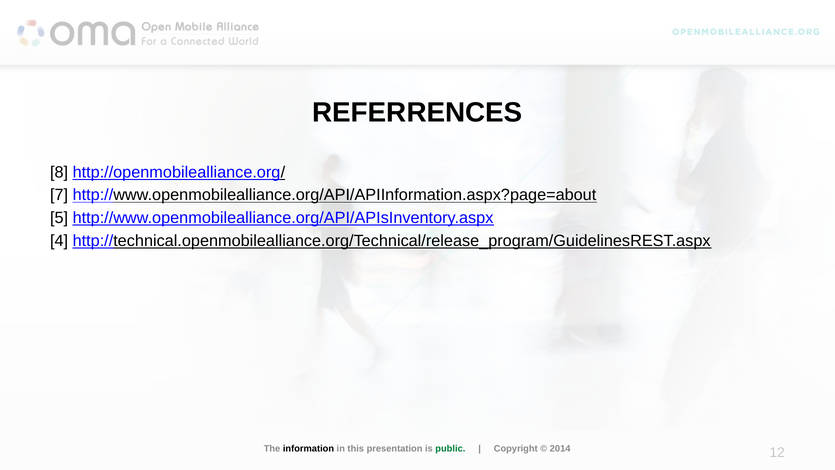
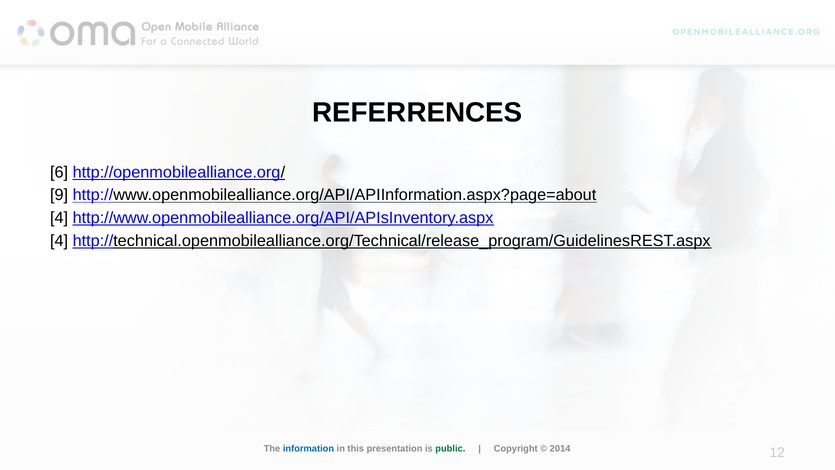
8: 8 -> 6 (59, 172)
7: 7 -> 9 (59, 195)
5: 5 -> 4 (59, 218)
information colour: black -> blue (308, 448)
